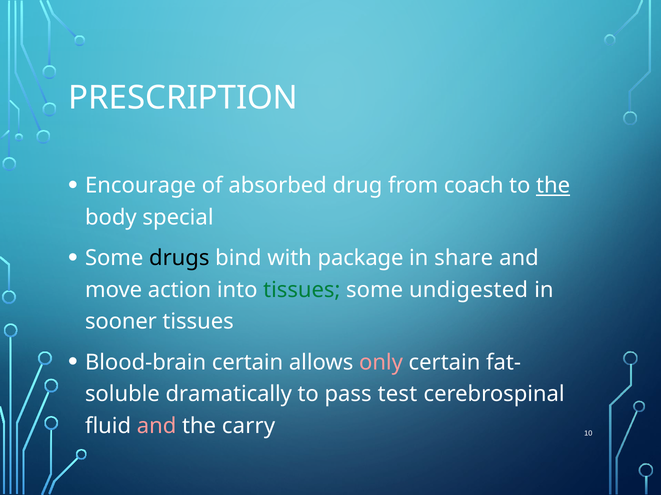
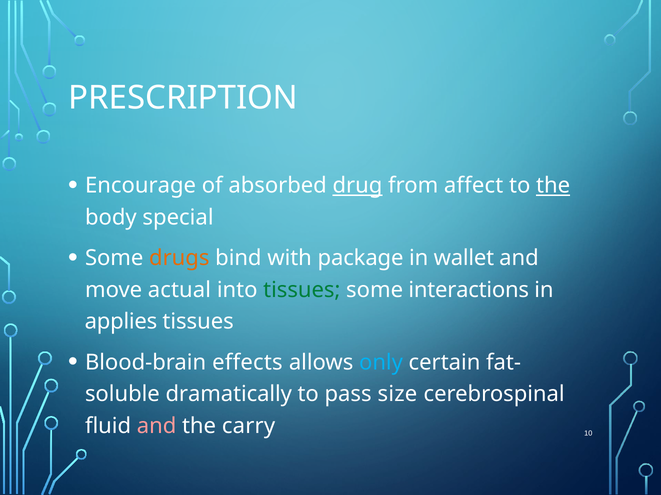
drug underline: none -> present (357, 186)
coach: coach -> affect (474, 186)
drugs colour: black -> orange (179, 259)
share: share -> wallet (464, 259)
action: action -> actual (179, 290)
undigested: undigested -> interactions (469, 290)
sooner: sooner -> applies (121, 322)
Blood-brain certain: certain -> effects (247, 363)
only colour: pink -> light blue (381, 363)
test: test -> size (397, 395)
